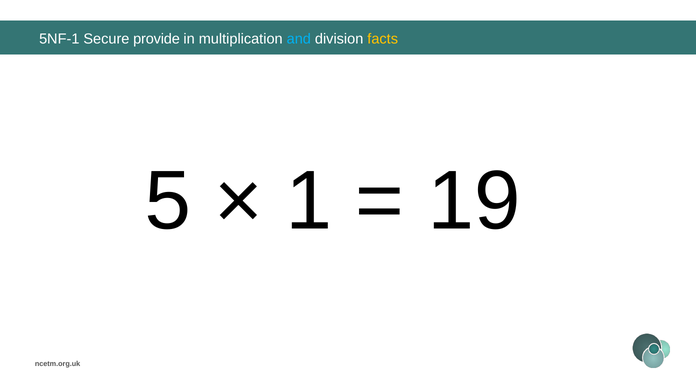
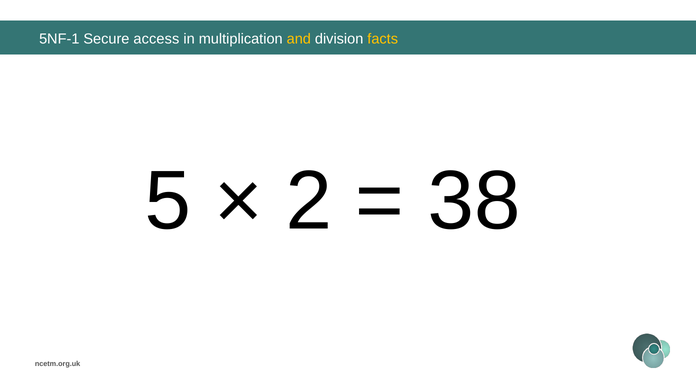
provide: provide -> access (156, 39)
and colour: light blue -> yellow (299, 39)
1: 1 -> 2 (309, 201)
19: 19 -> 38 (474, 201)
